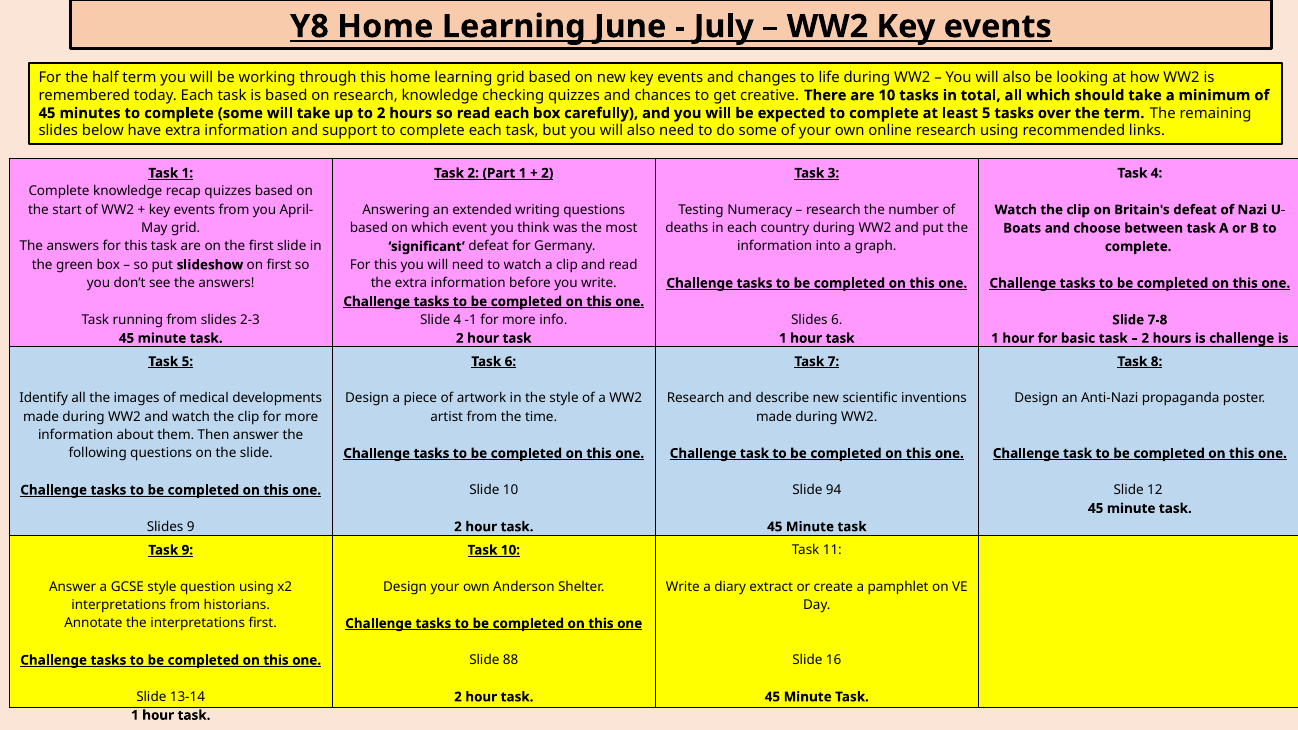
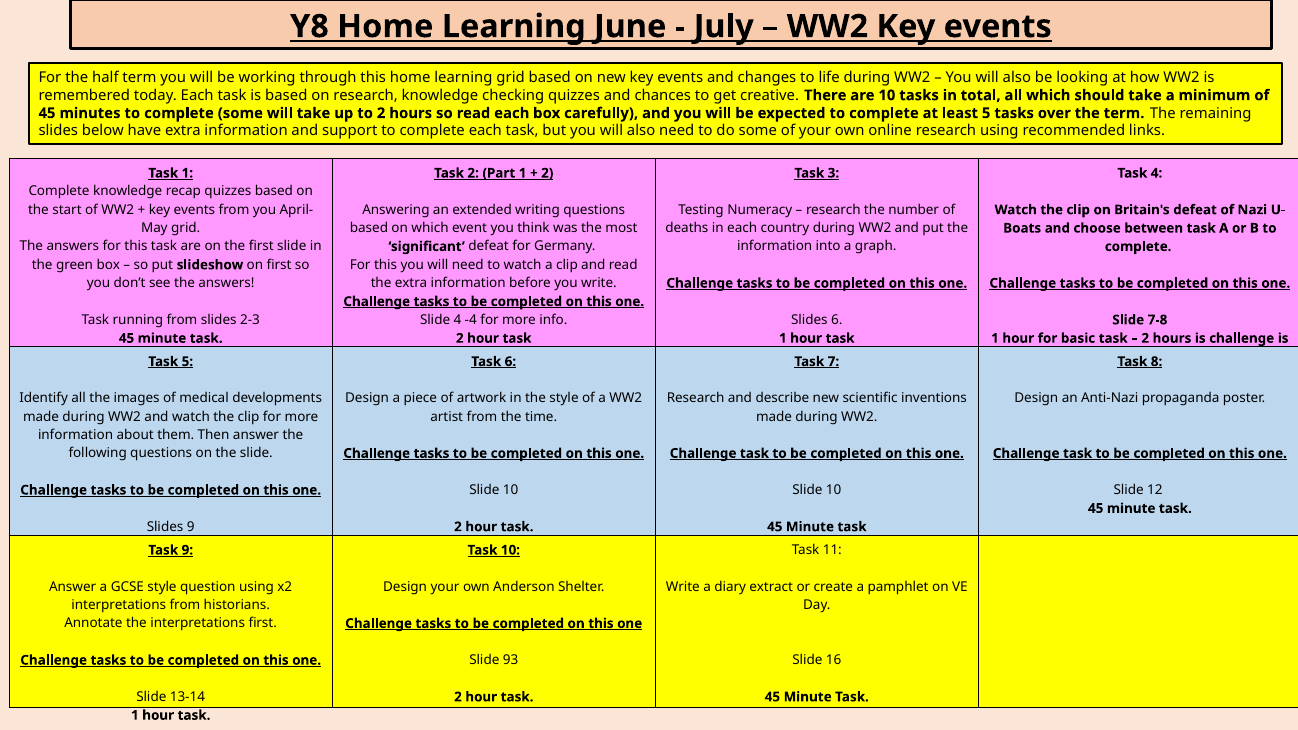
-1: -1 -> -4 (471, 320)
94: 94 -> 10 (834, 490)
88: 88 -> 93 (511, 660)
